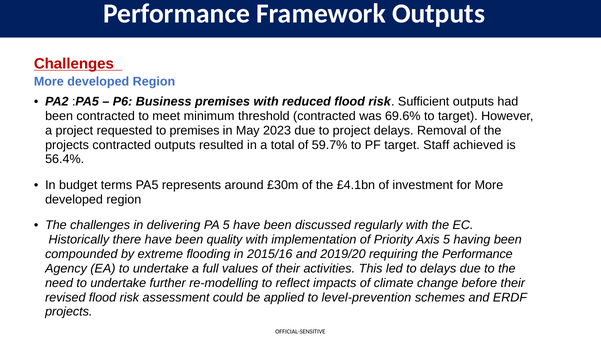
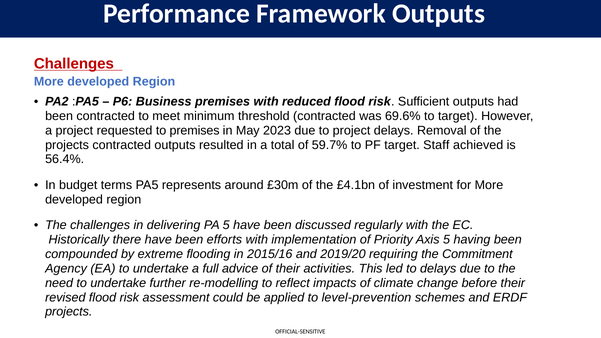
quality: quality -> efforts (224, 240)
the Performance: Performance -> Commitment (477, 254)
values: values -> advice (240, 269)
